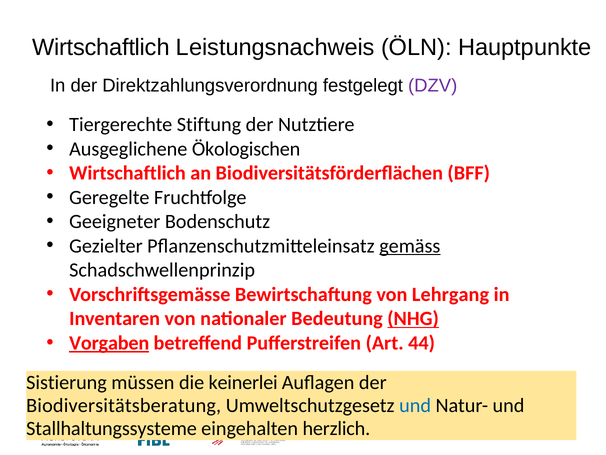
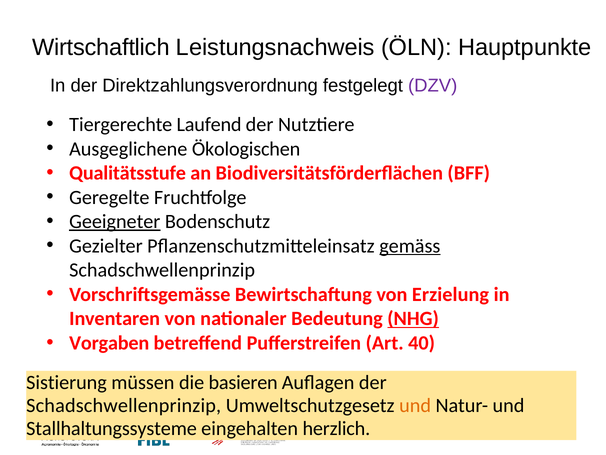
Stiftung: Stiftung -> Laufend (209, 124)
Wirtschaftlich: Wirtschaftlich -> Qualitätsstufe (128, 173)
Geeigneter underline: none -> present (115, 221)
Lehrgang: Lehrgang -> Erzielung (451, 294)
Vorgaben underline: present -> none (109, 343)
44: 44 -> 40 (422, 343)
keinerlei: keinerlei -> basieren (243, 382)
Biodiversitätsberatung: Biodiversitätsberatung -> Schadschwellenprinzip (124, 405)
und colour: blue -> orange (415, 405)
